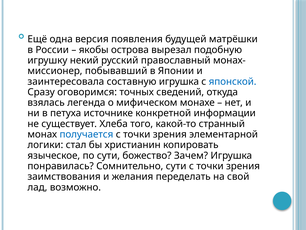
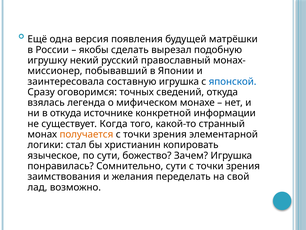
острова: острова -> сделать (130, 50)
в петуха: петуха -> откуда (66, 113)
Хлеба: Хлеба -> Когда (114, 124)
получается colour: blue -> orange (86, 134)
